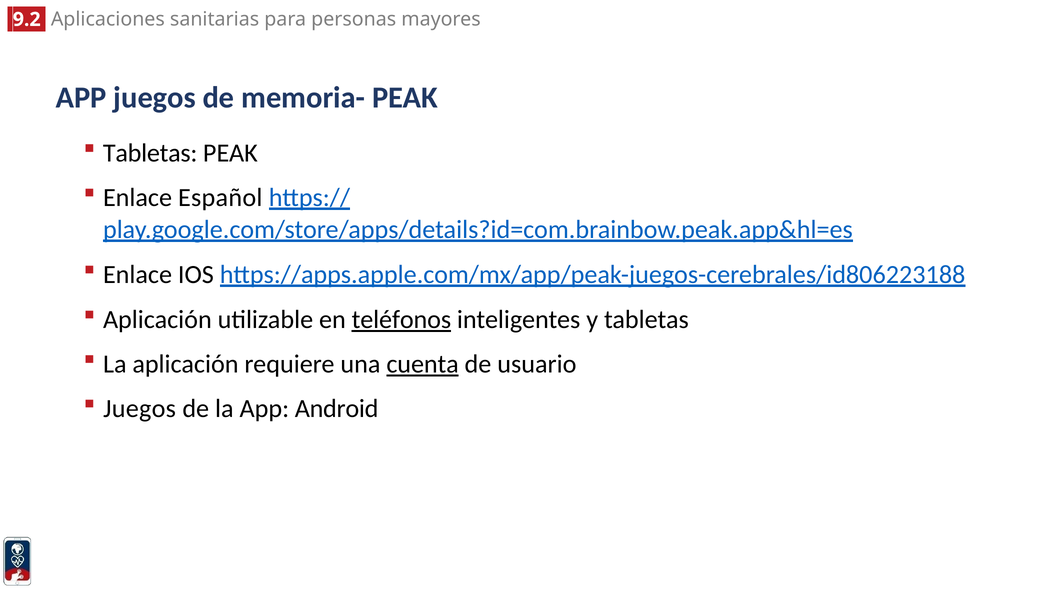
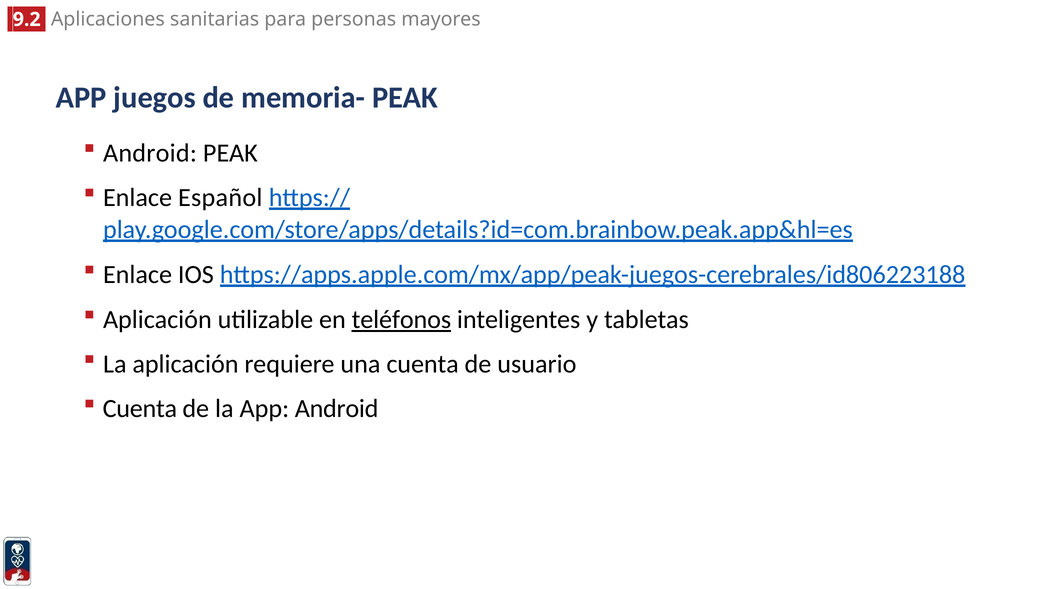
Tabletas: Tabletas -> Android (150, 153)
cuenta underline: present -> none (423, 364)
Juegos: Juegos -> Cuenta (140, 409)
